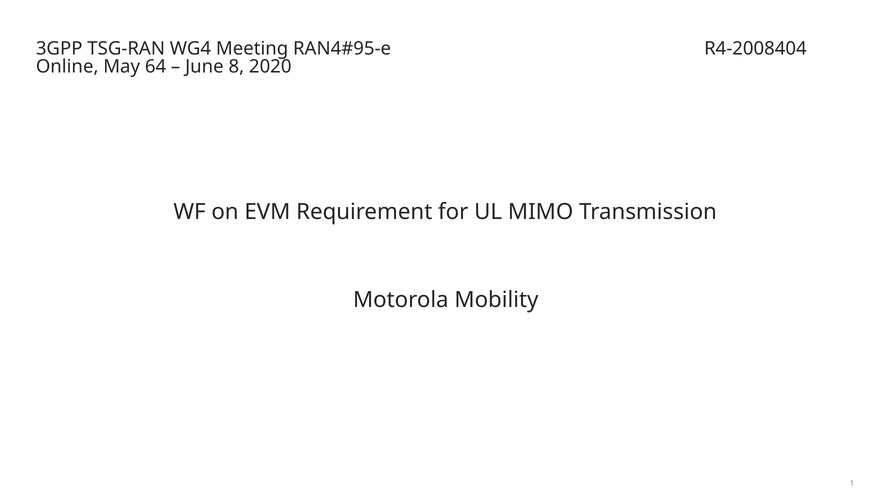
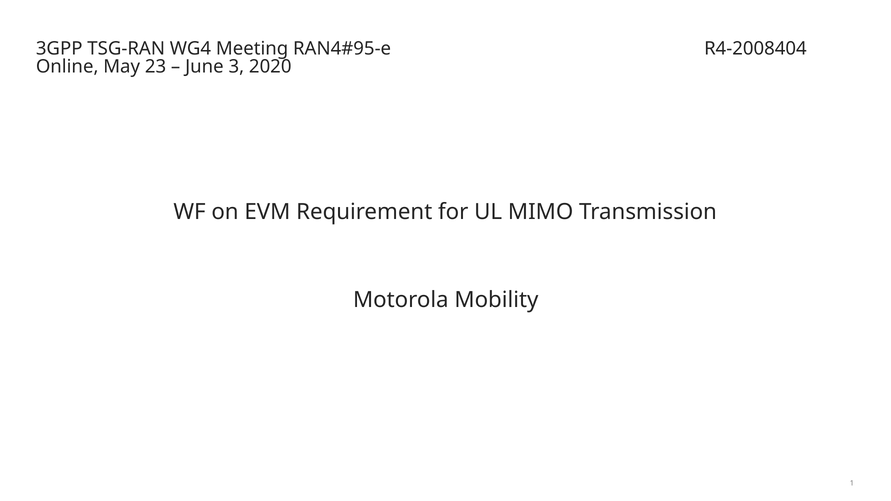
64: 64 -> 23 (156, 67)
8: 8 -> 3 (236, 67)
